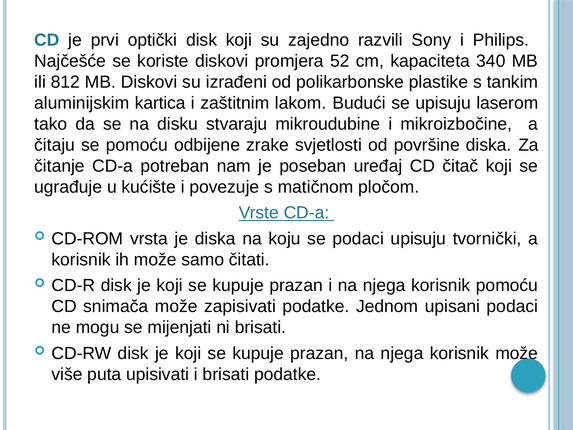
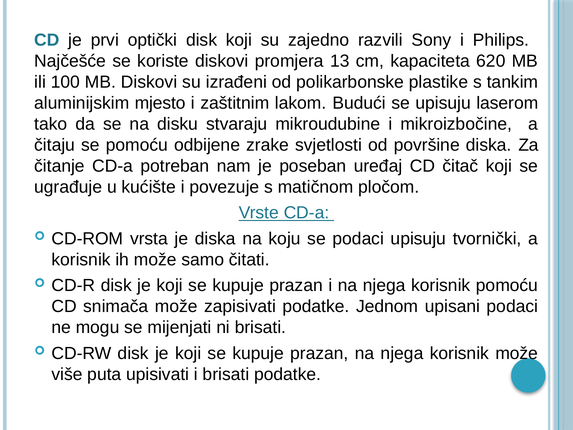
52: 52 -> 13 (340, 61)
340: 340 -> 620 (491, 61)
812: 812 -> 100 (65, 82)
kartica: kartica -> mjesto (160, 103)
